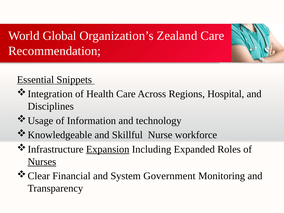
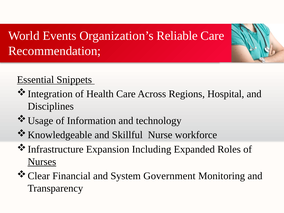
Global: Global -> Events (60, 36)
Zealand: Zealand -> Reliable (177, 36)
Expansion underline: present -> none (108, 149)
